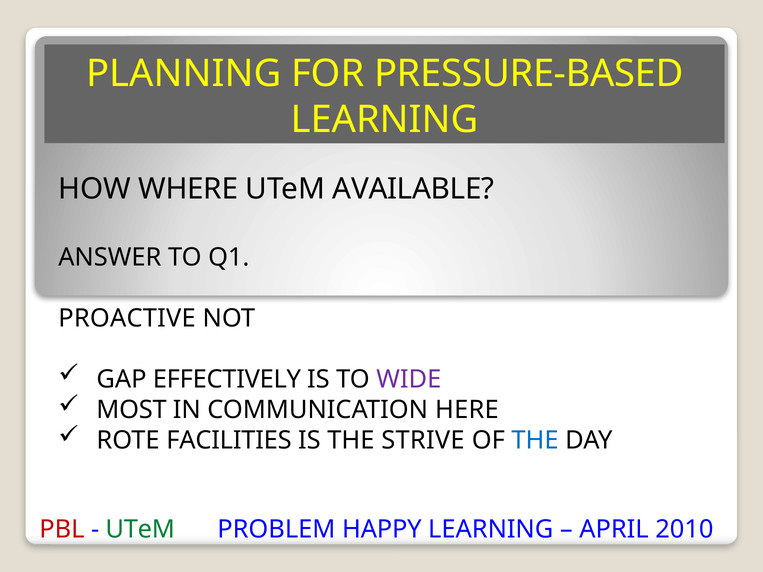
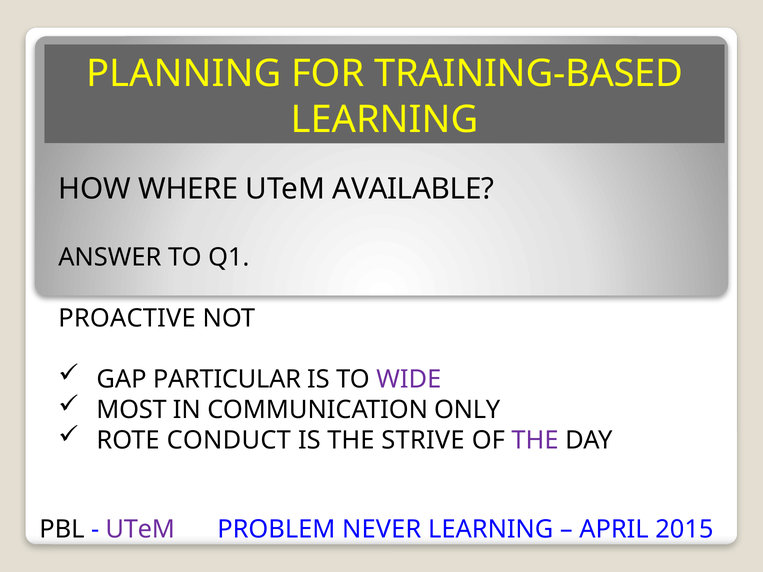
PRESSURE-BASED: PRESSURE-BASED -> TRAINING-BASED (529, 74)
EFFECTIVELY: EFFECTIVELY -> PARTICULAR (227, 379)
HERE: HERE -> ONLY (467, 410)
FACILITIES: FACILITIES -> CONDUCT (229, 440)
THE colour: blue -> purple (535, 440)
PBL colour: red -> black (62, 529)
UTeM colour: green -> purple (140, 529)
HAPPY: HAPPY -> NEVER (382, 529)
2010: 2010 -> 2015 (684, 529)
